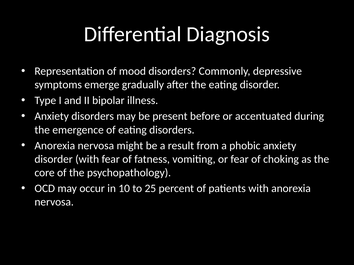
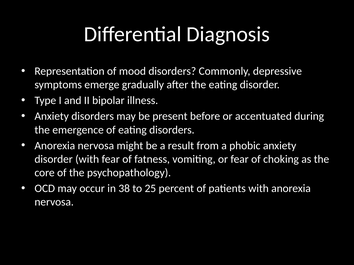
10: 10 -> 38 (124, 189)
